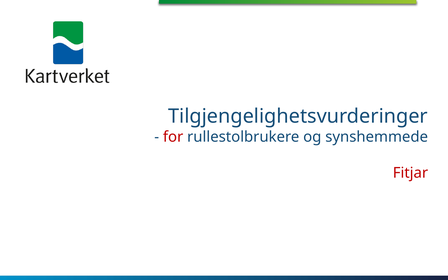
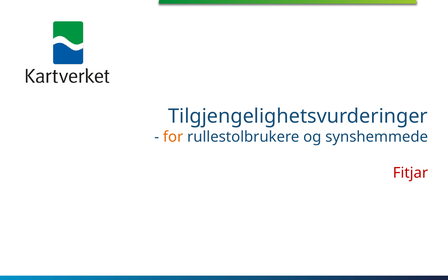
for colour: red -> orange (173, 137)
